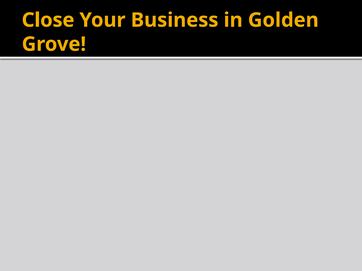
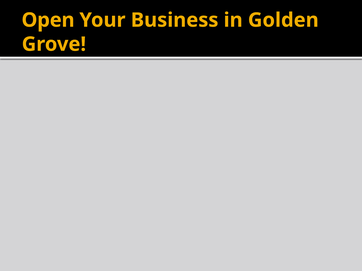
Close: Close -> Open (48, 20)
